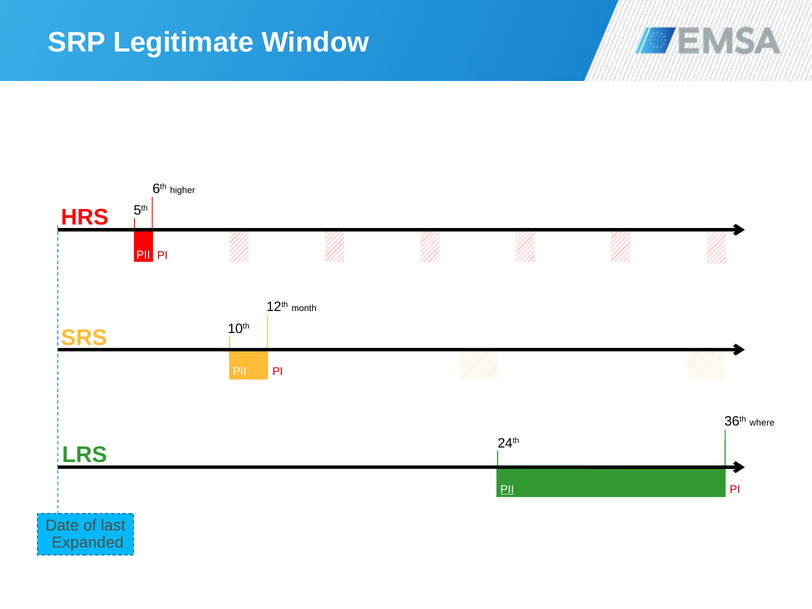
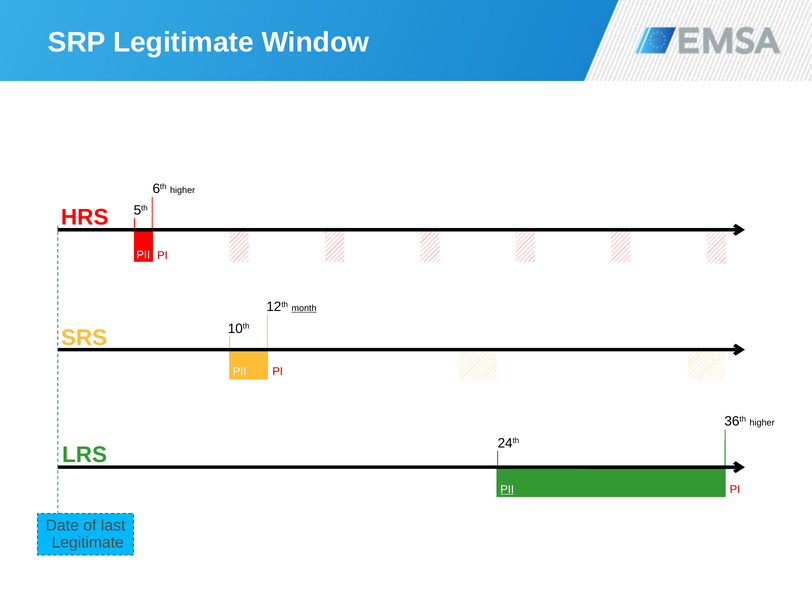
month underline: none -> present (304, 308)
36th where: where -> higher (762, 423)
Expanded: Expanded -> Legitimate (88, 542)
